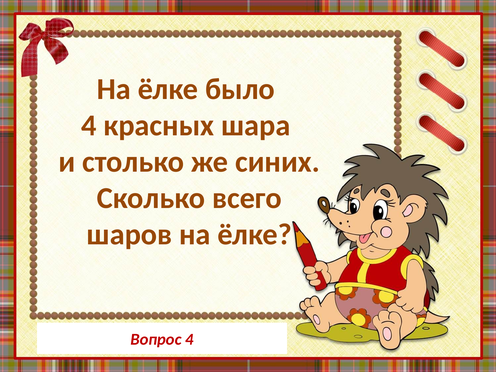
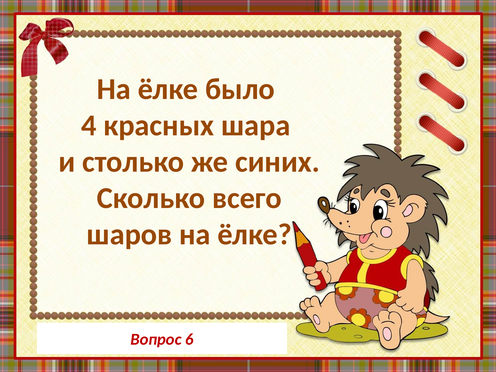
Вопрос 4: 4 -> 6 (189, 339)
